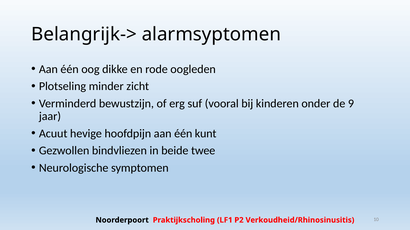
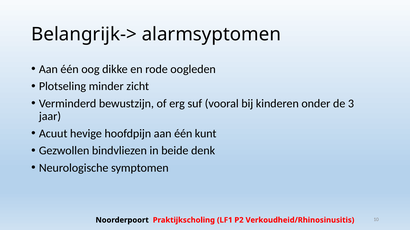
9: 9 -> 3 (351, 104)
twee: twee -> denk (203, 151)
